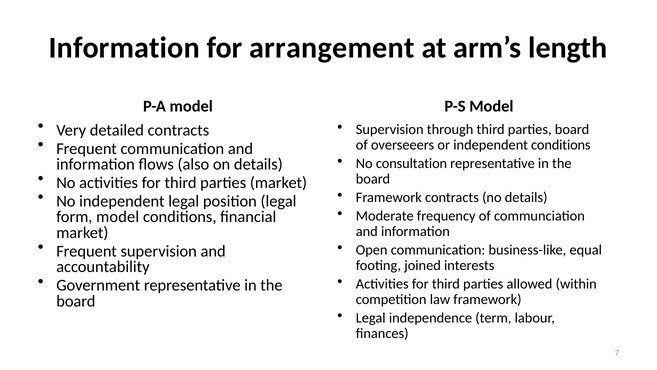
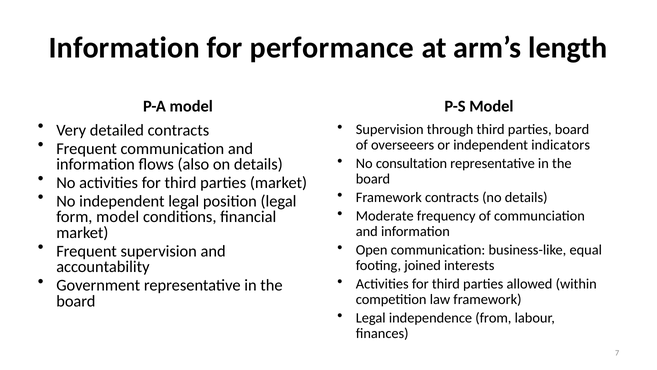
arrangement: arrangement -> performance (332, 48)
independent conditions: conditions -> indicators (561, 145)
term: term -> from (493, 318)
